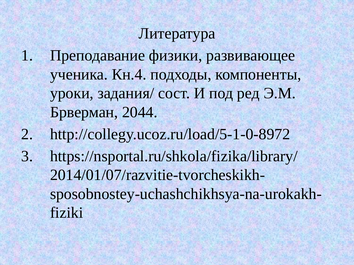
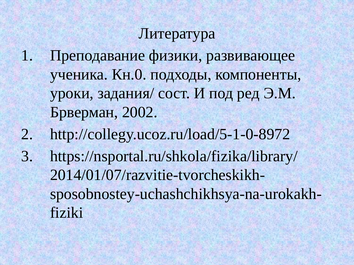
Кн.4: Кн.4 -> Кн.0 (129, 75)
2044: 2044 -> 2002 (140, 112)
